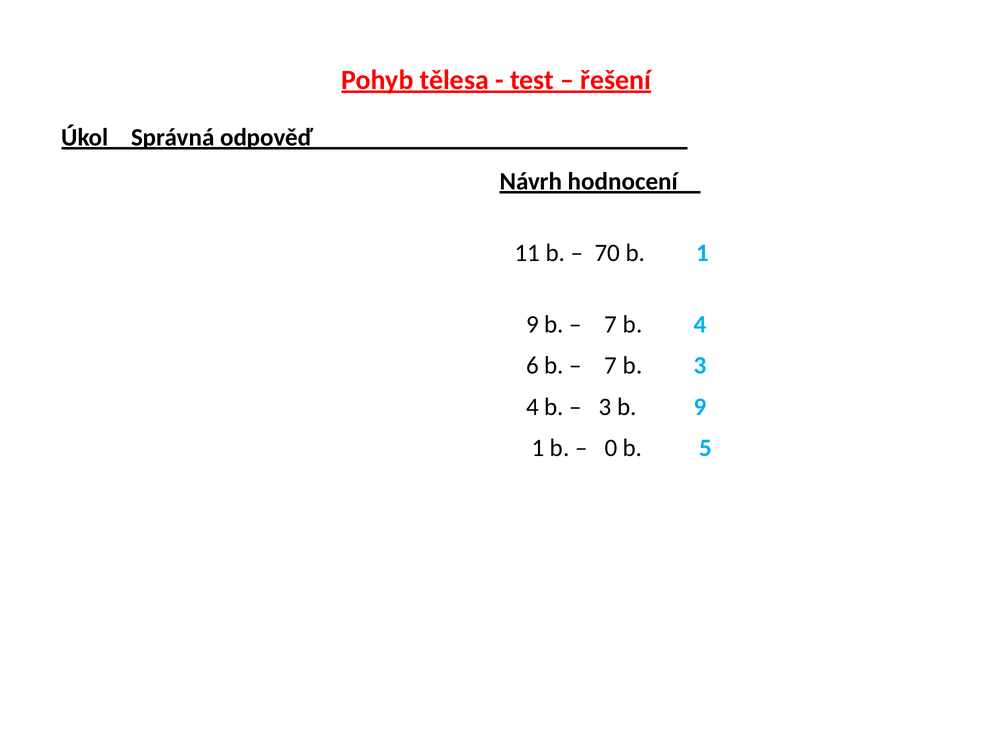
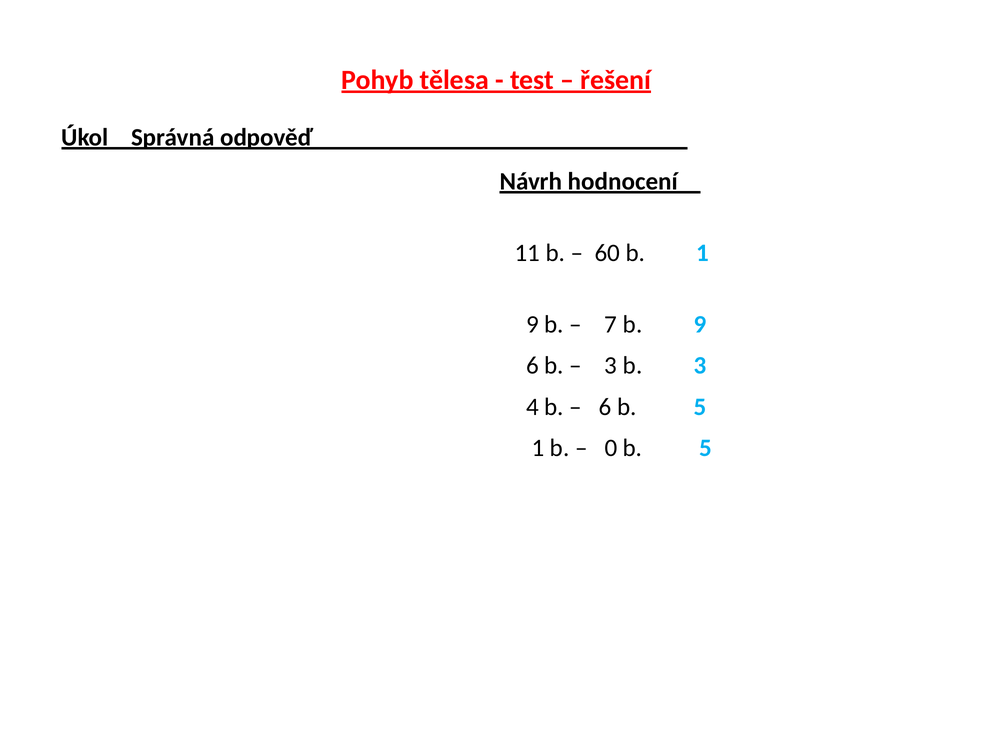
70: 70 -> 60 (607, 253)
b 4: 4 -> 9 (700, 324)
7: 7 -> 3 (611, 366)
3: 3 -> 6 (605, 407)
9: 9 -> 5 (700, 407)
